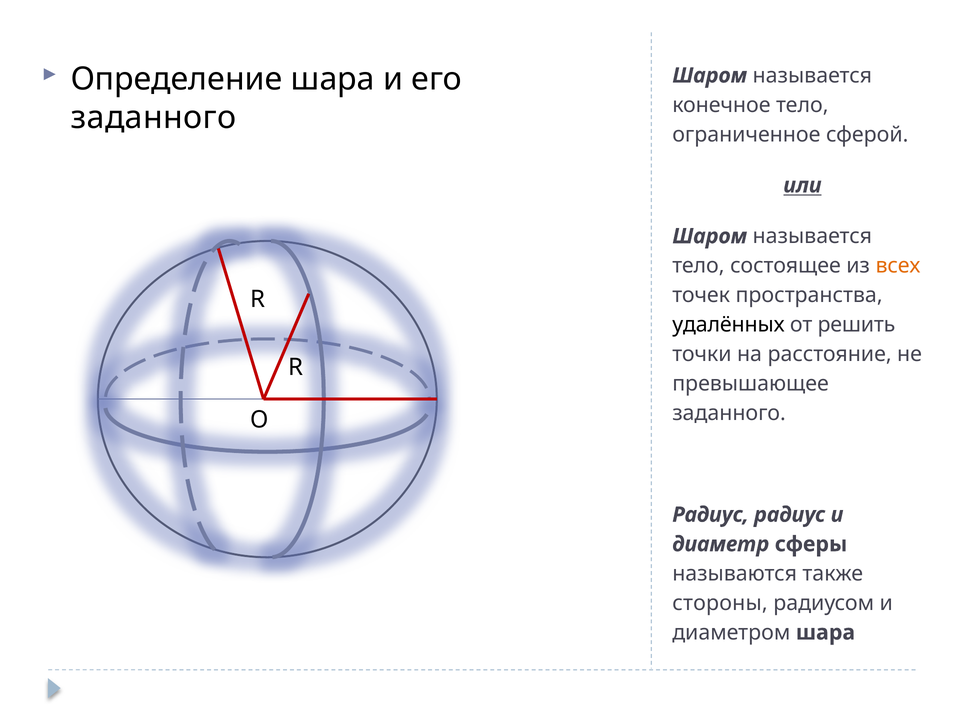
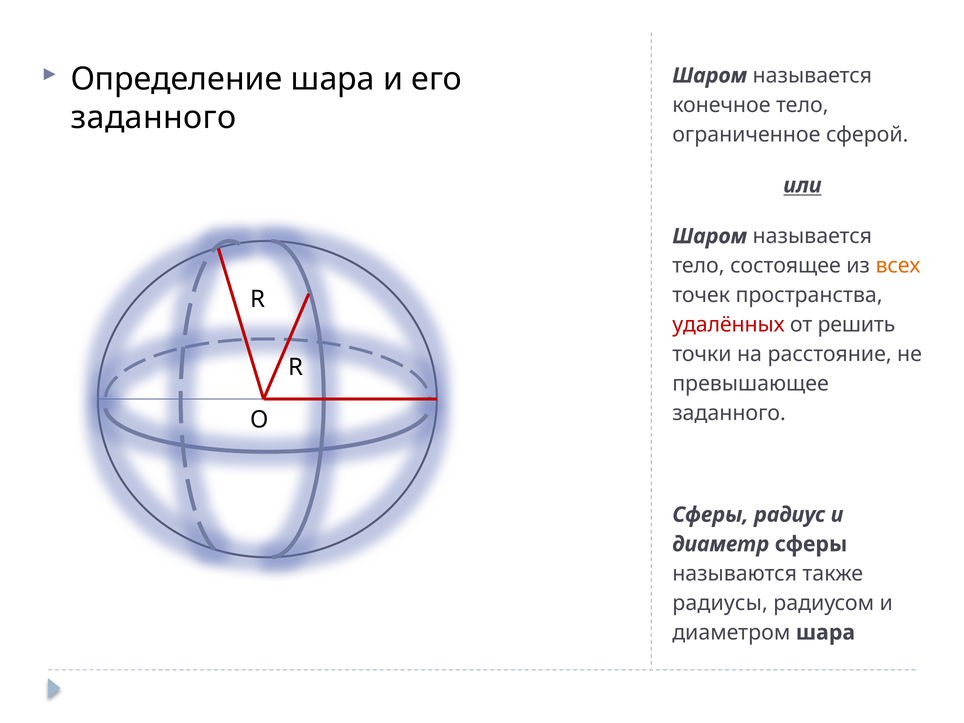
удалённых colour: black -> red (728, 325)
Радиус: Радиус -> Сферы (710, 515)
стороны: стороны -> радиусы (720, 603)
